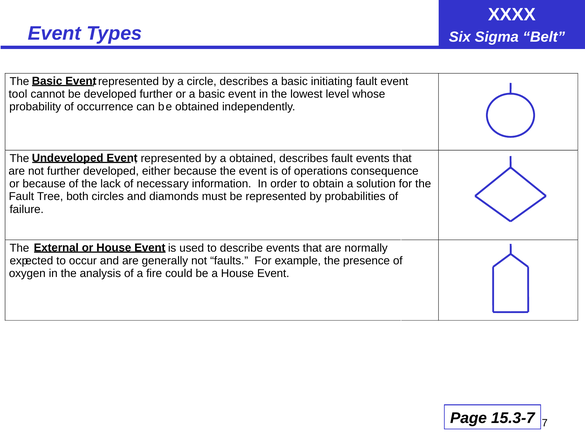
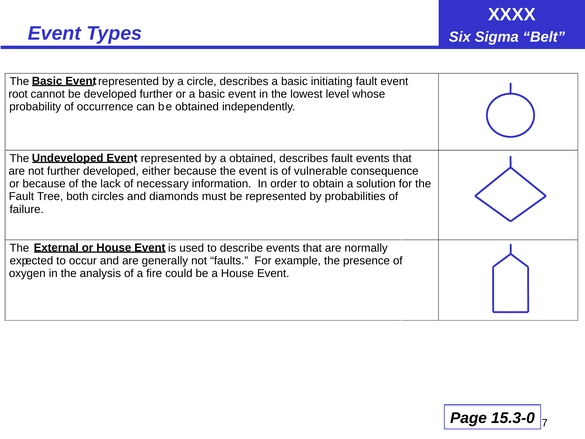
tool: tool -> root (18, 94)
operations: operations -> vulnerable (321, 171)
15.3-7: 15.3-7 -> 15.3-0 (513, 418)
